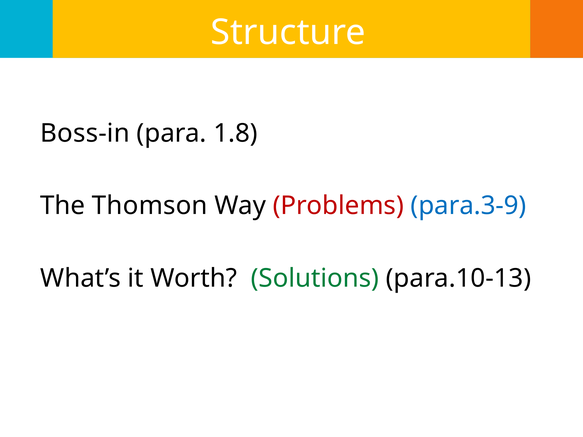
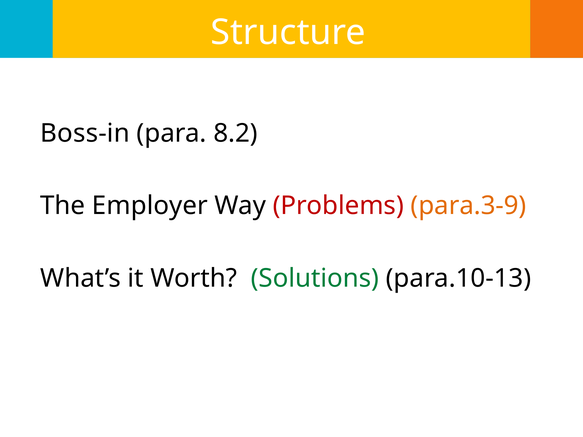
1.8: 1.8 -> 8.2 (236, 133)
Thomson: Thomson -> Employer (150, 206)
para.3-9 colour: blue -> orange (469, 206)
